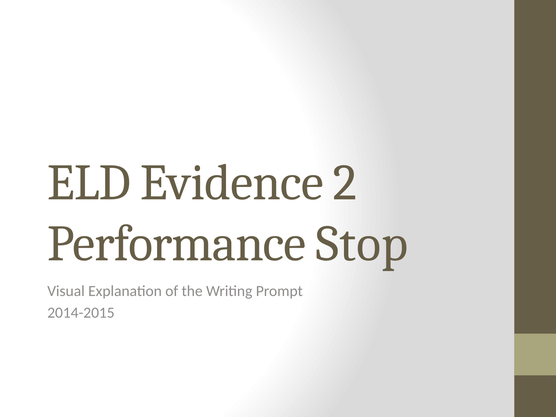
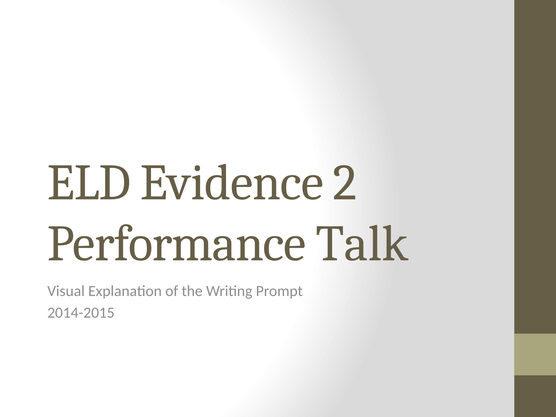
Stop: Stop -> Talk (362, 244)
